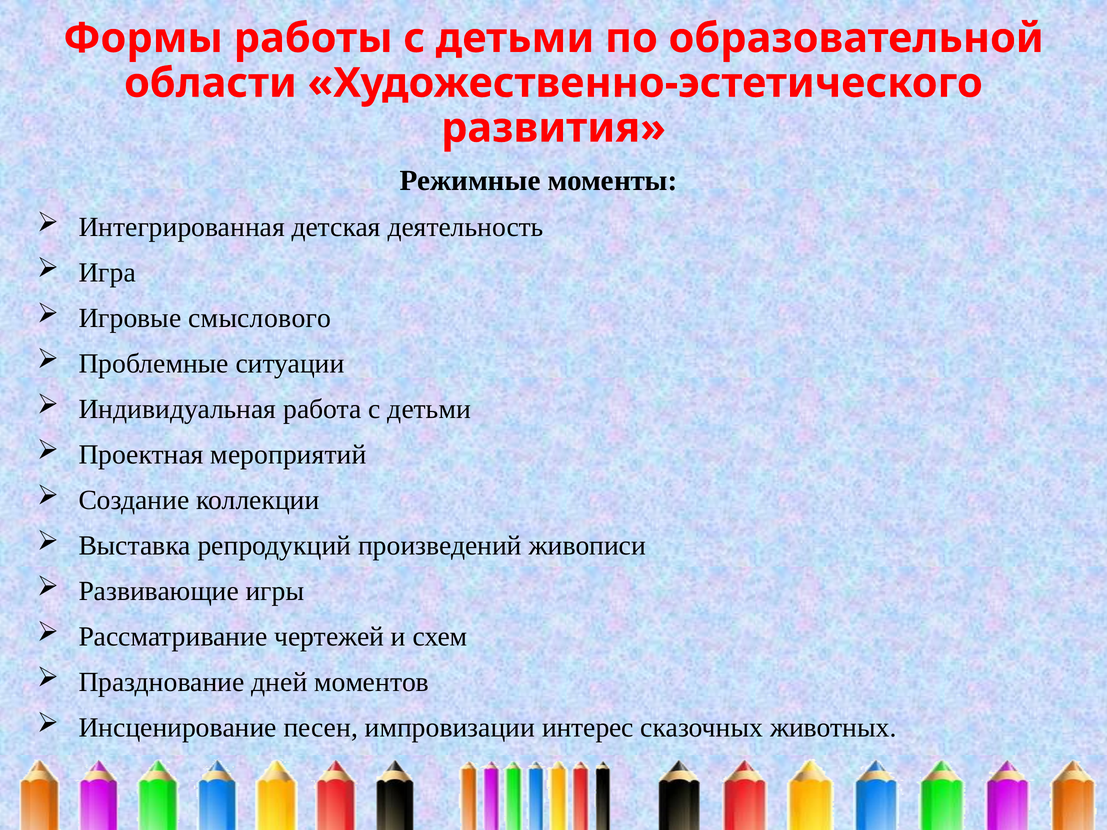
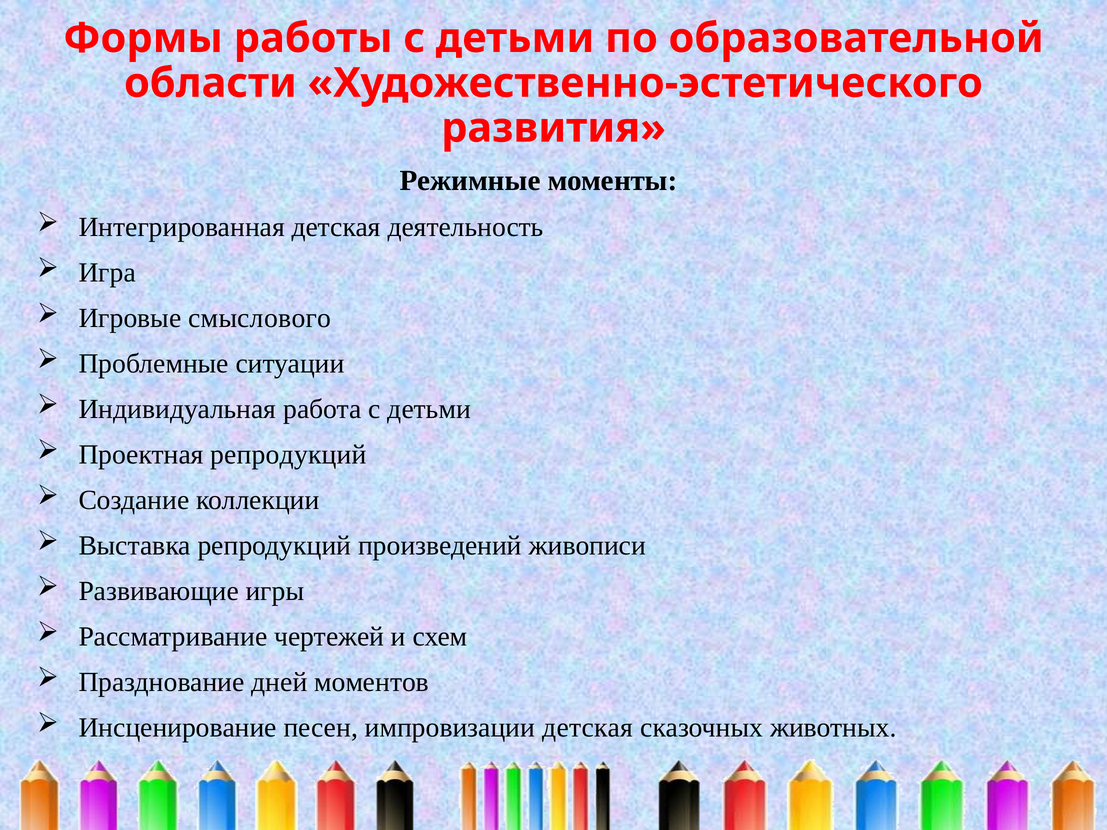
Проектная мероприятий: мероприятий -> репродукций (288, 455)
импровизации интерес: интерес -> детская (588, 728)
